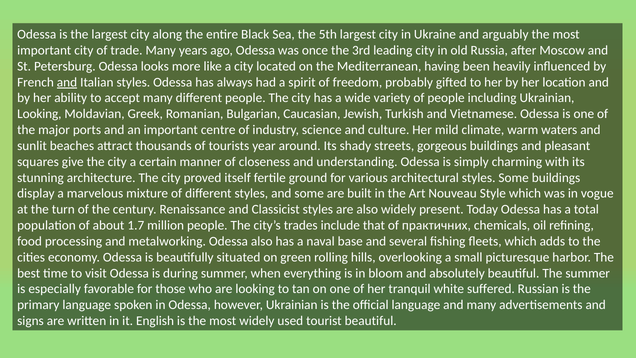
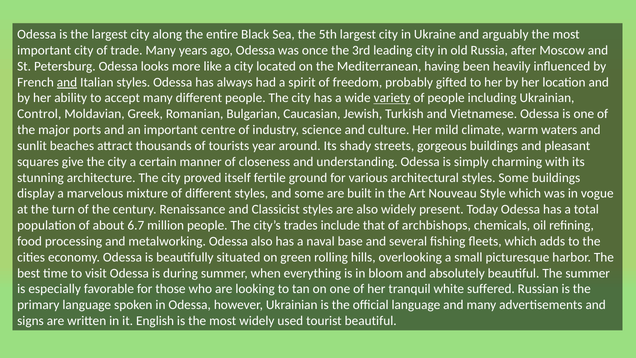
variety underline: none -> present (392, 98)
Looking: Looking -> Control (39, 114)
1.7: 1.7 -> 6.7 (136, 225)
практичних: практичних -> archbishops (436, 225)
